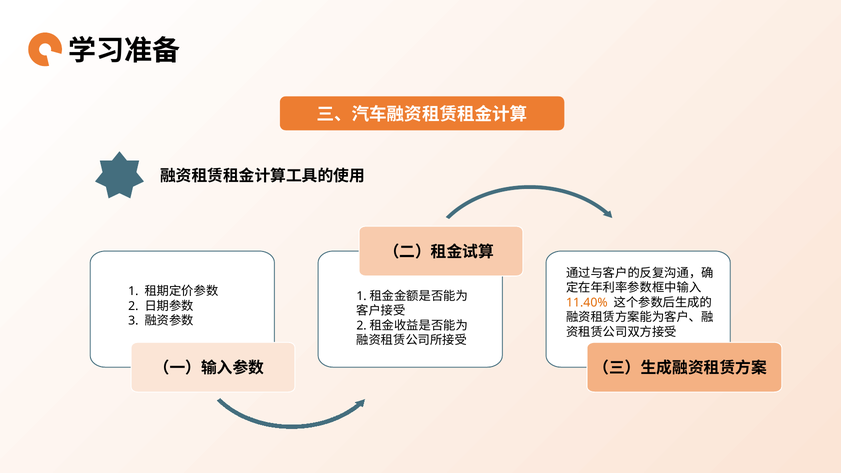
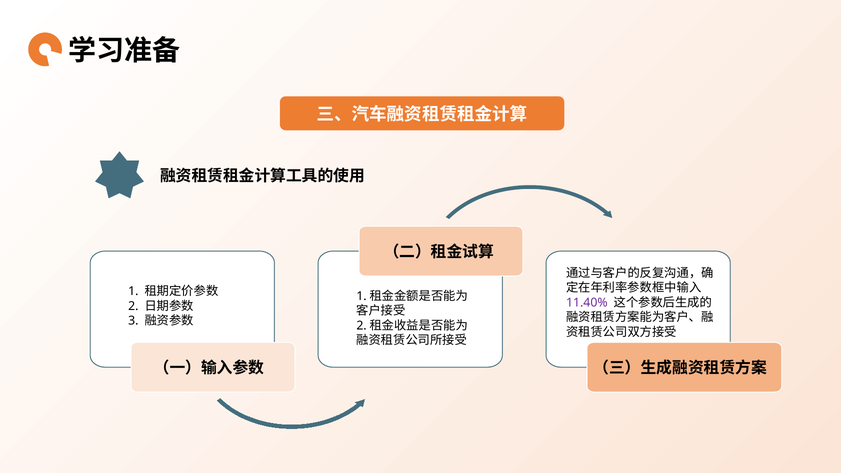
11.40% colour: orange -> purple (587, 303)
